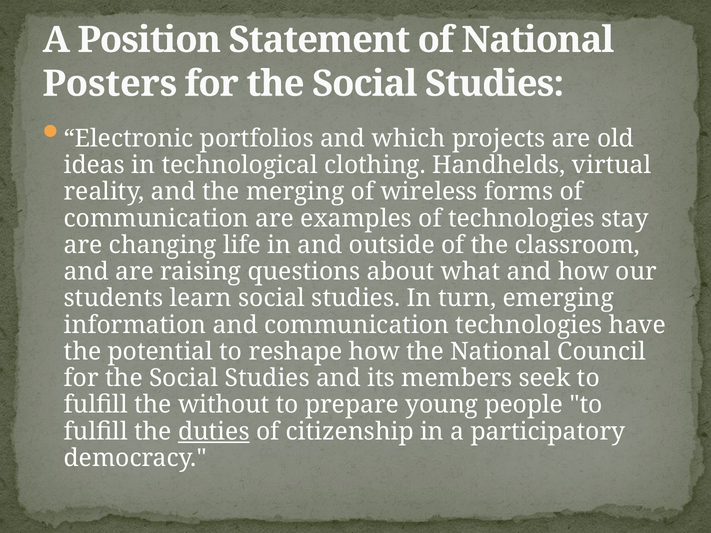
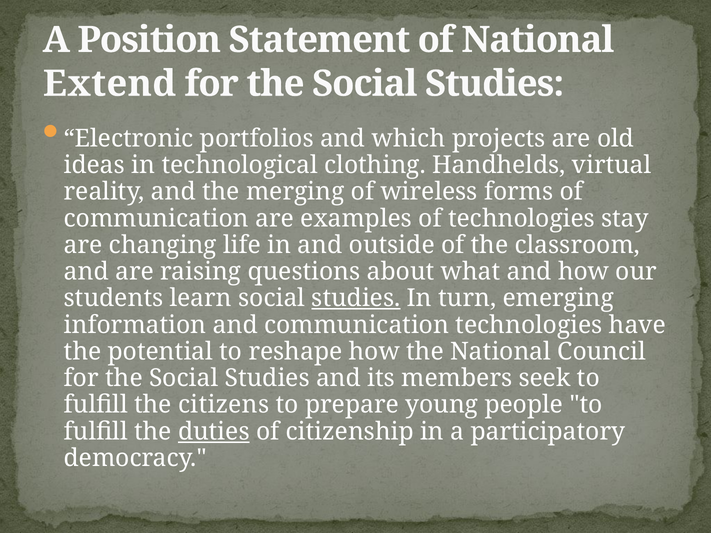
Posters: Posters -> Extend (110, 84)
studies underline: none -> present (356, 298)
without: without -> citizens (224, 405)
